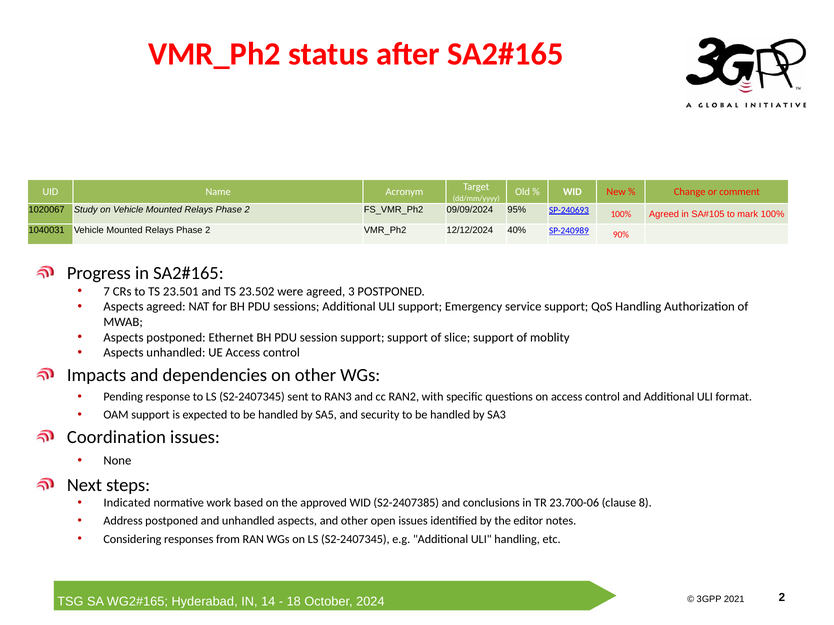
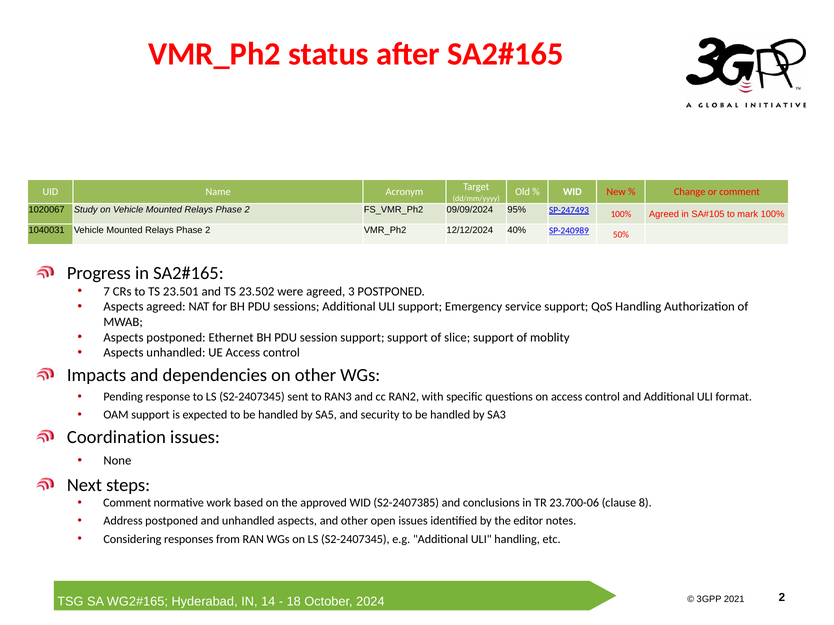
SP-240693: SP-240693 -> SP-247493 (569, 210)
90%: 90% -> 50% (621, 235)
Indicated: Indicated -> Comment (127, 503)
